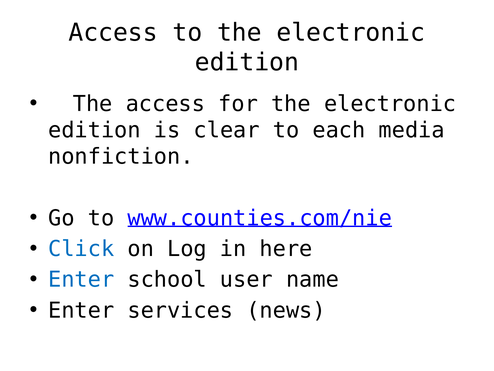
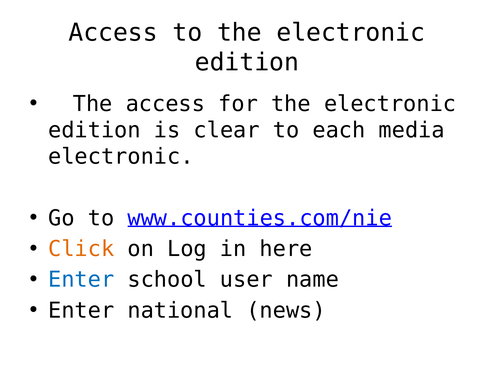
nonfiction: nonfiction -> electronic (121, 156)
Click colour: blue -> orange (81, 249)
services: services -> national (180, 310)
